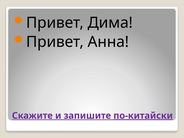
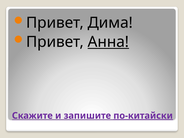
Анна underline: none -> present (108, 42)
